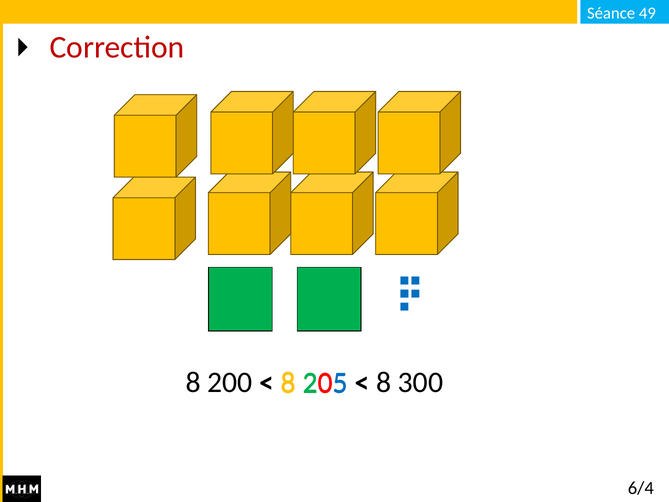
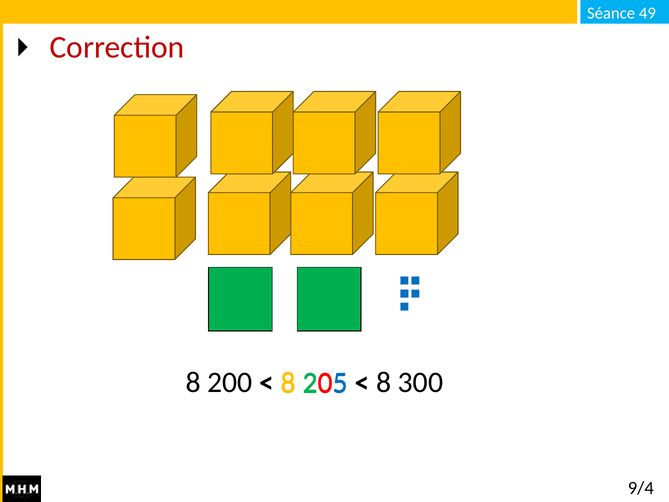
6/4: 6/4 -> 9/4 (641, 488)
